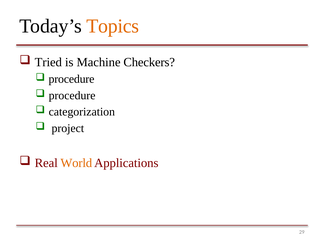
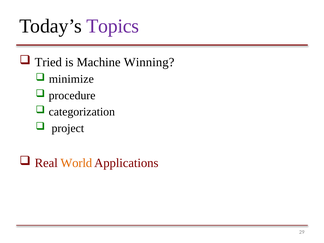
Topics colour: orange -> purple (113, 26)
Checkers: Checkers -> Winning (149, 62)
procedure: procedure -> minimize (71, 79)
